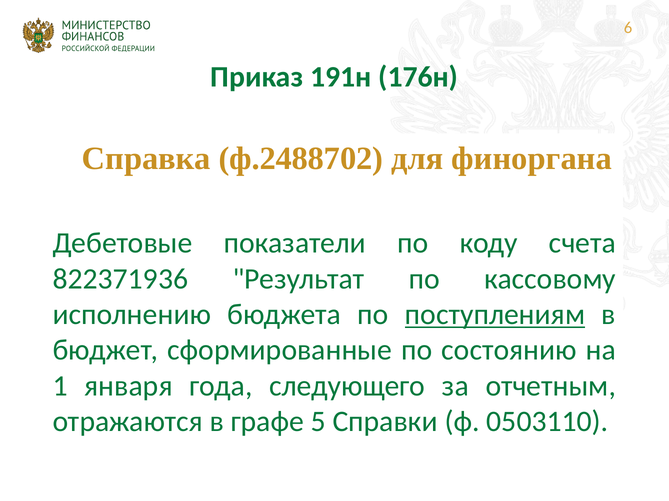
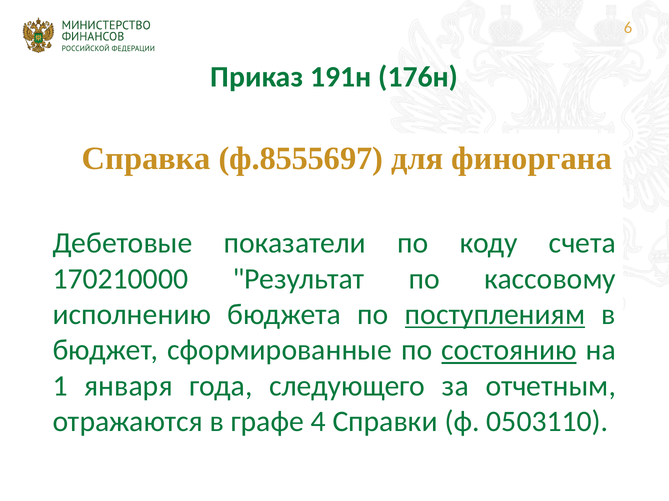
ф.2488702: ф.2488702 -> ф.8555697 (301, 159)
822371936: 822371936 -> 170210000 (120, 279)
состоянию underline: none -> present (509, 351)
5: 5 -> 4 (318, 422)
